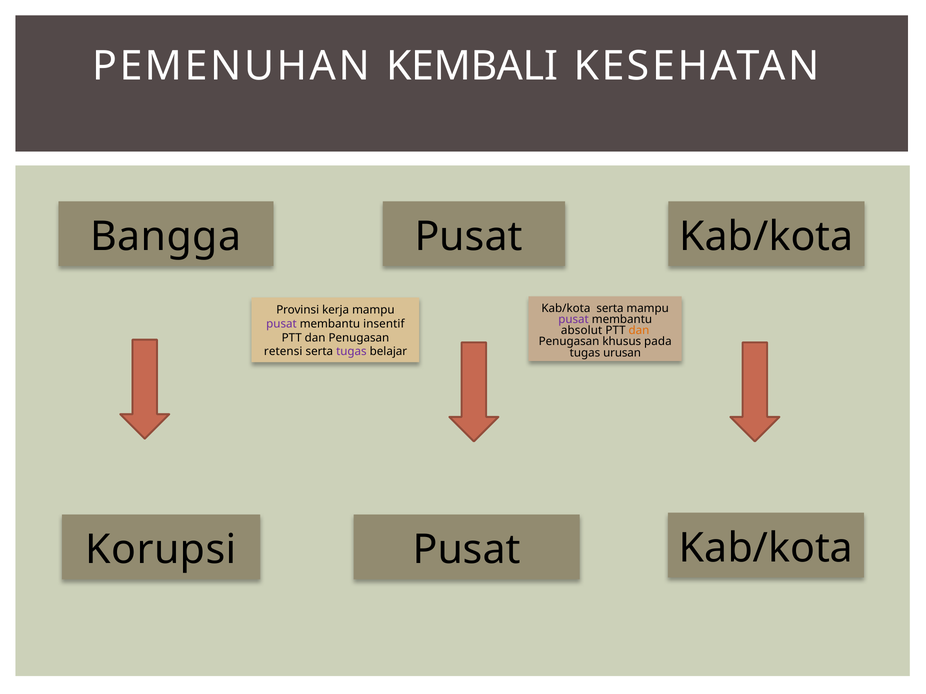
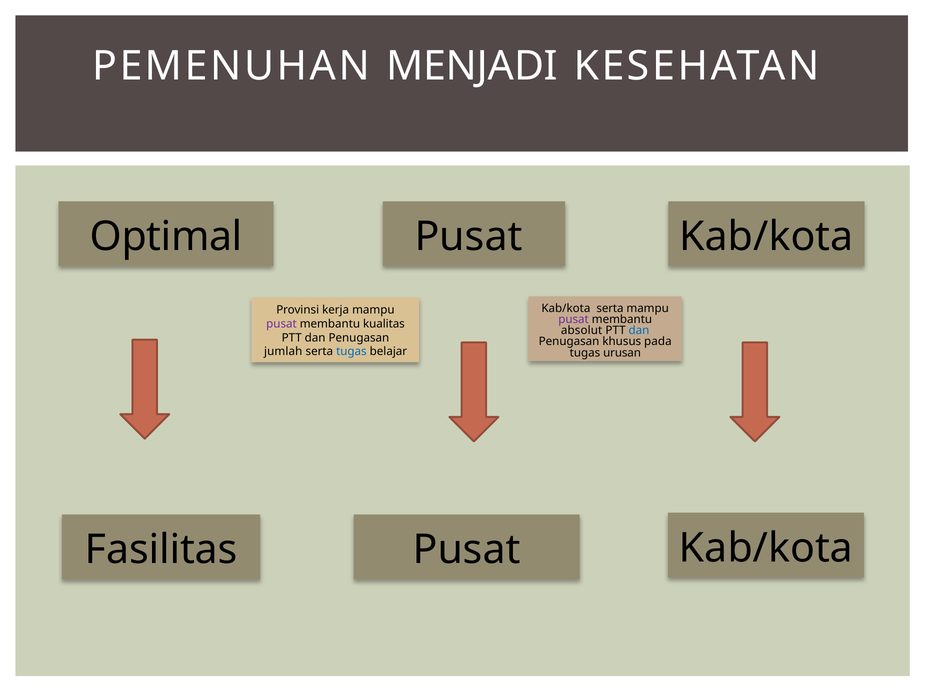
KEMBALI: KEMBALI -> MENJADI (472, 66)
Bangga: Bangga -> Optimal (166, 237)
insentif: insentif -> kualitas (384, 324)
dan colour: orange -> blue (639, 331)
retensi: retensi -> jumlah (283, 352)
tugas colour: purple -> blue (351, 352)
Korupsi: Korupsi -> Fasilitas (161, 550)
